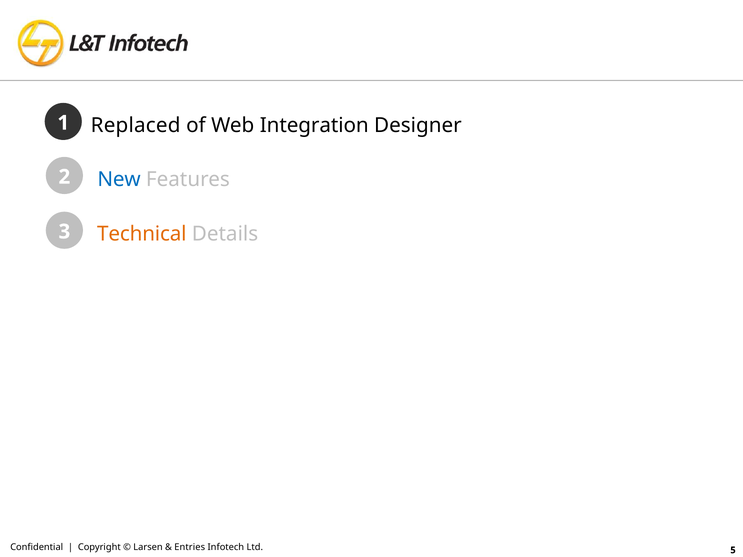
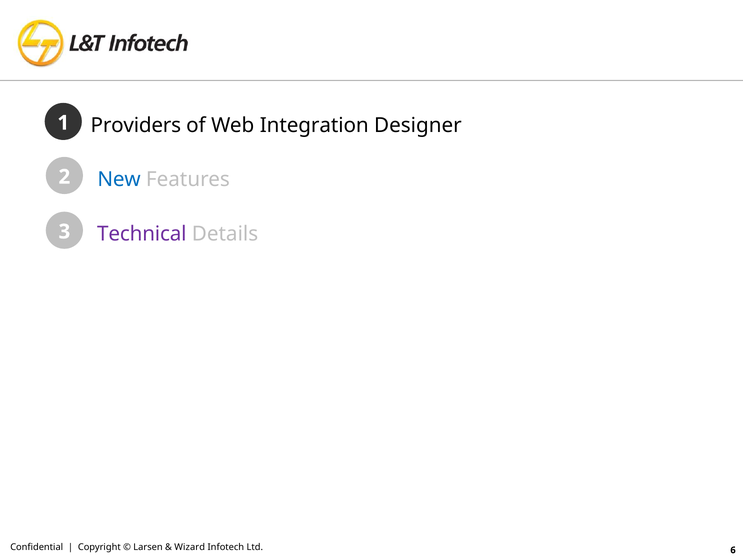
Replaced: Replaced -> Providers (136, 125)
Technical colour: orange -> purple (142, 234)
Entries: Entries -> Wizard (190, 548)
5: 5 -> 6 (733, 550)
